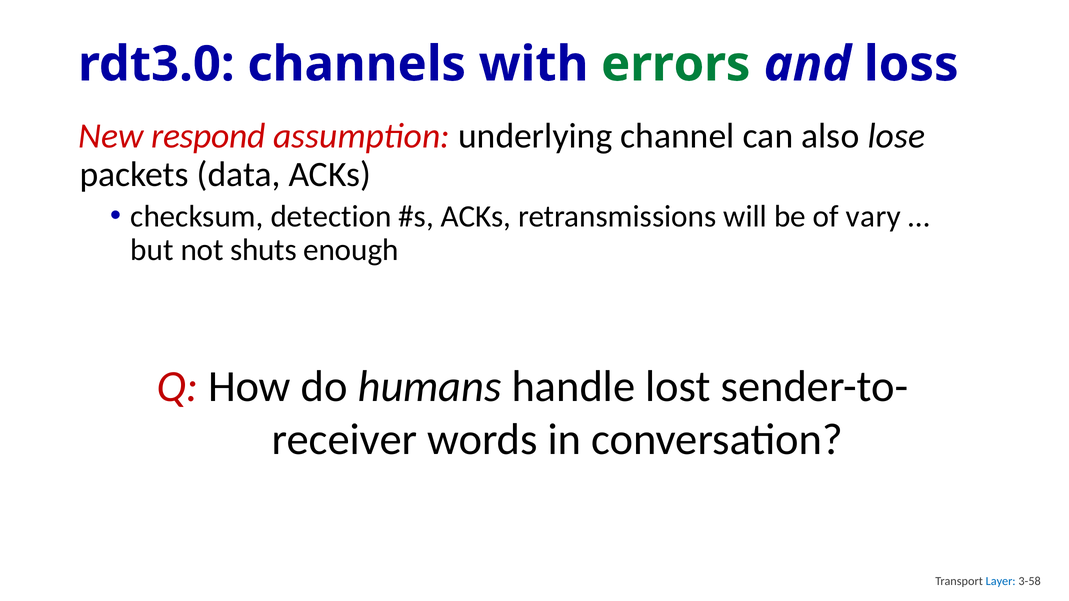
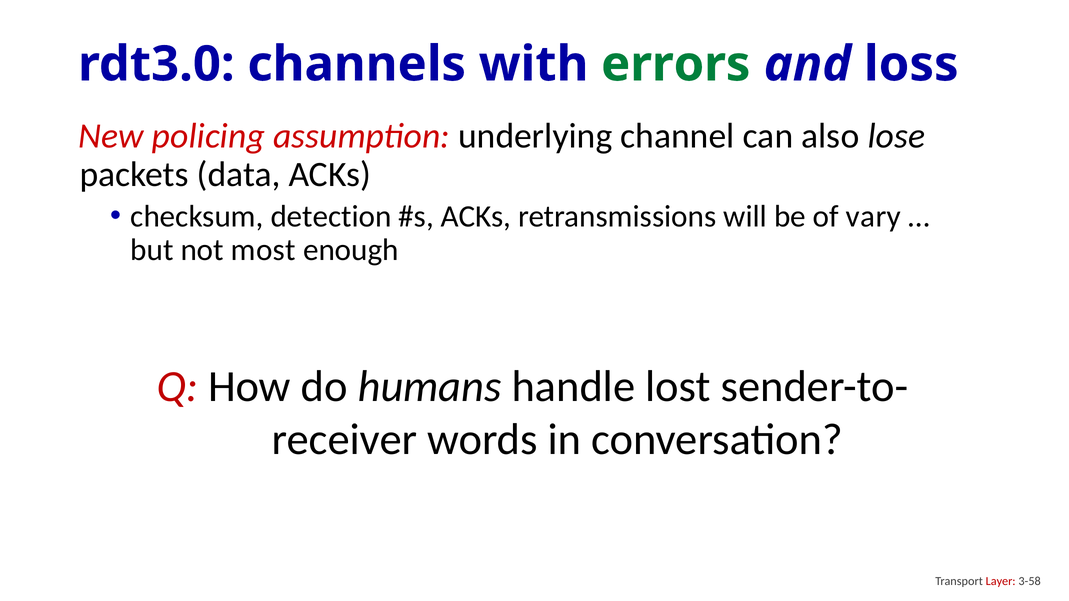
respond: respond -> policing (208, 136)
shuts: shuts -> most (263, 250)
Layer colour: blue -> red (1001, 582)
